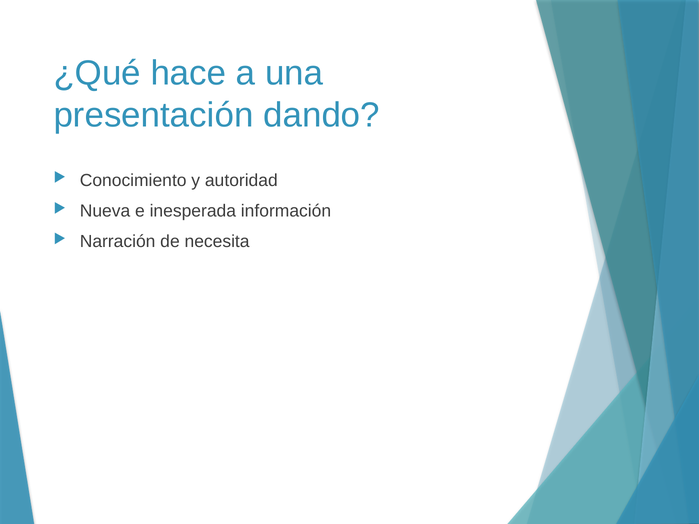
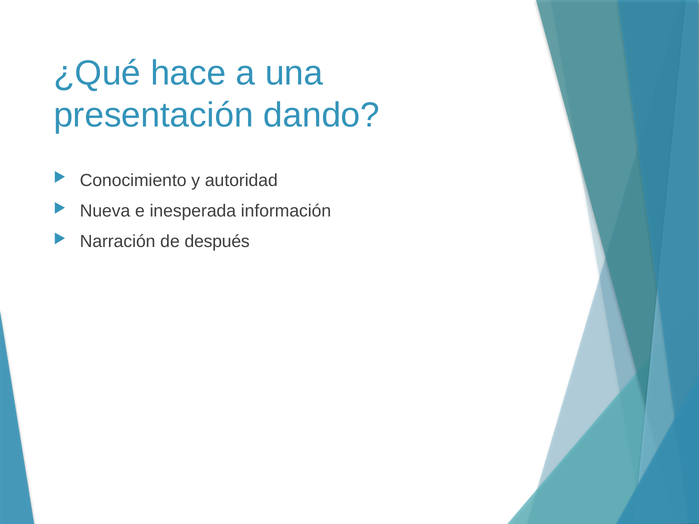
necesita: necesita -> después (217, 242)
